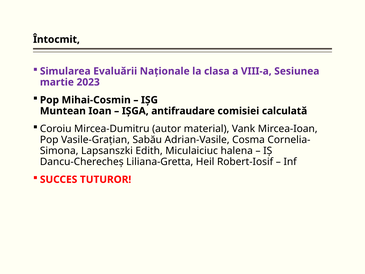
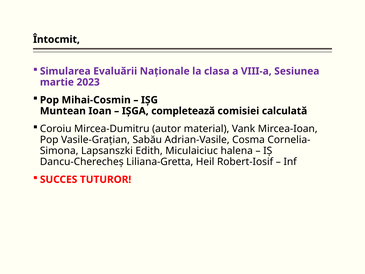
antifraudare: antifraudare -> completează (183, 111)
